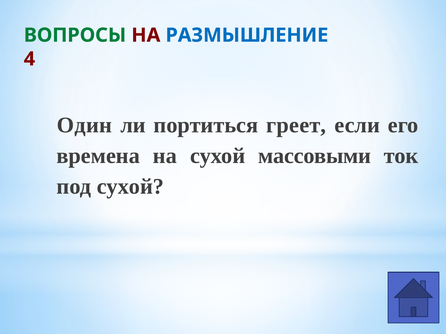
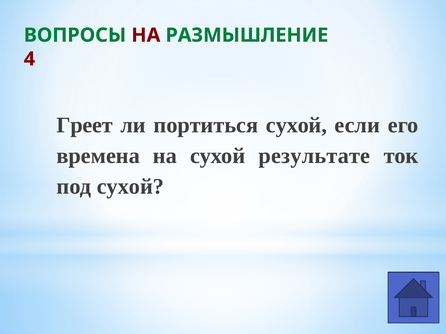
РАЗМЫШЛЕНИЕ colour: blue -> green (247, 35)
Один: Один -> Греет (85, 125)
портиться греет: греет -> сухой (296, 125)
массовыми: массовыми -> результате (314, 156)
